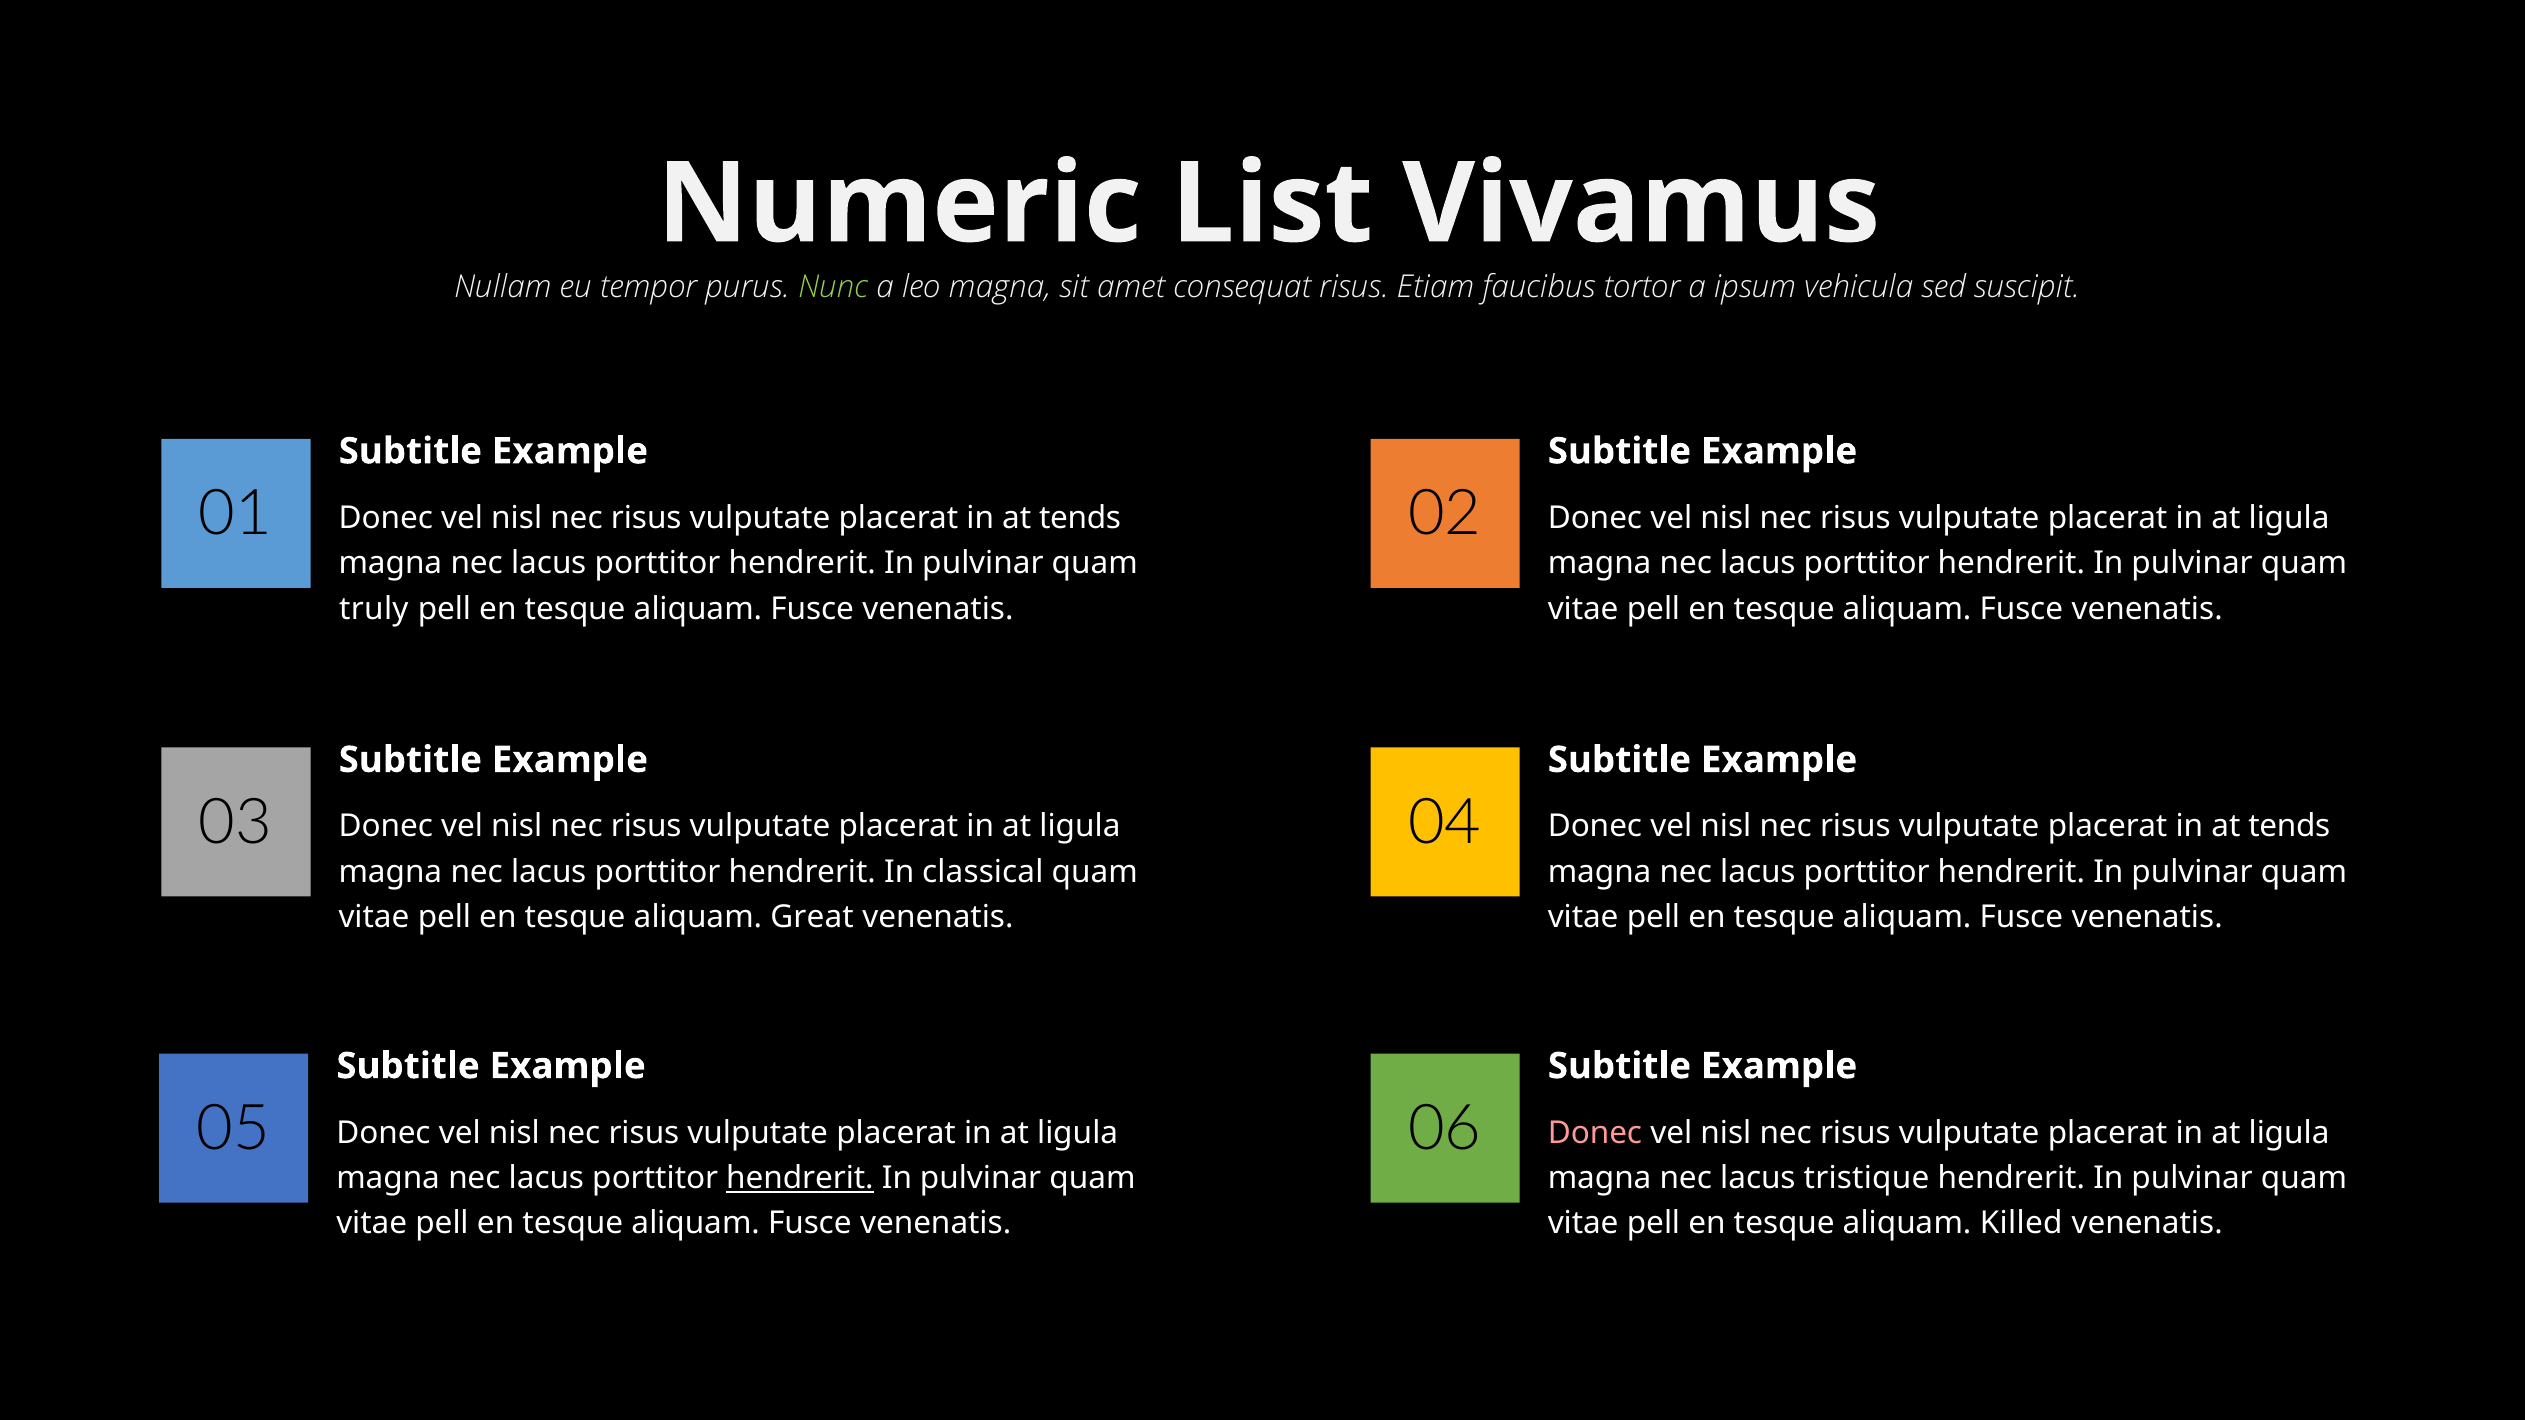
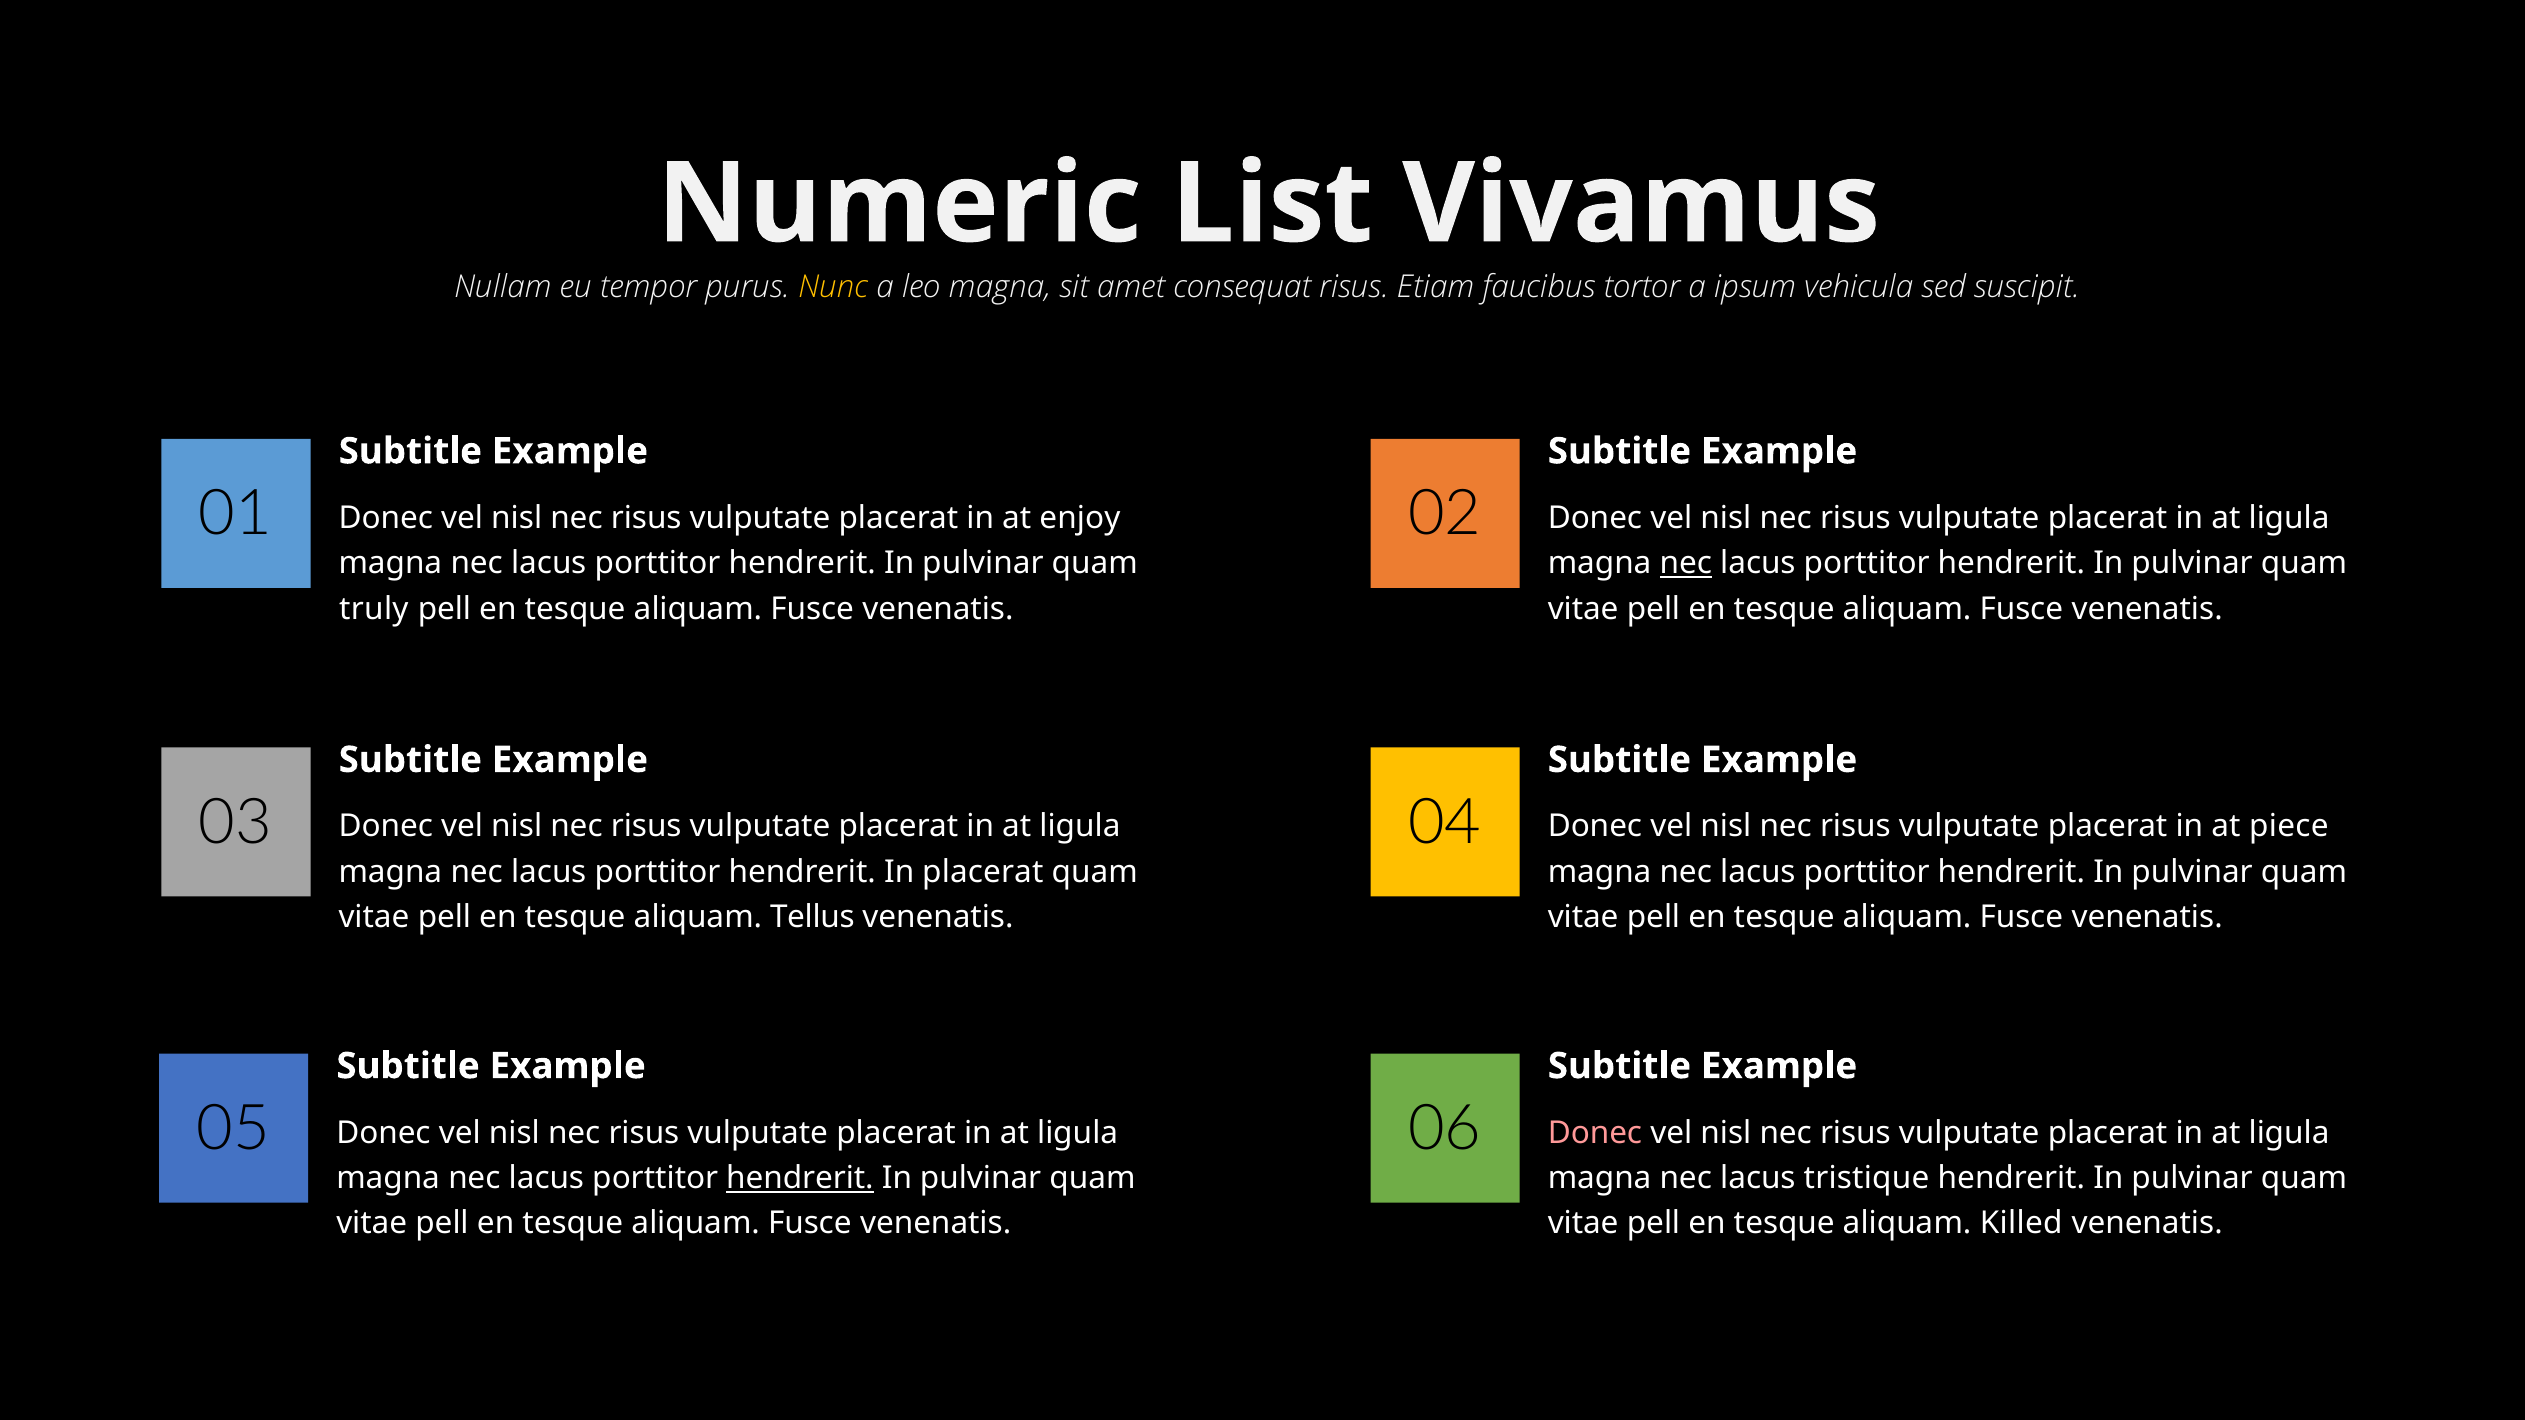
Nunc colour: light green -> yellow (833, 287)
tends: tends -> enjoy (1080, 518)
nec underline: none -> present (1686, 563)
tends: tends -> piece (2289, 827)
In classical: classical -> placerat (983, 872)
Great: Great -> Tellus (812, 917)
